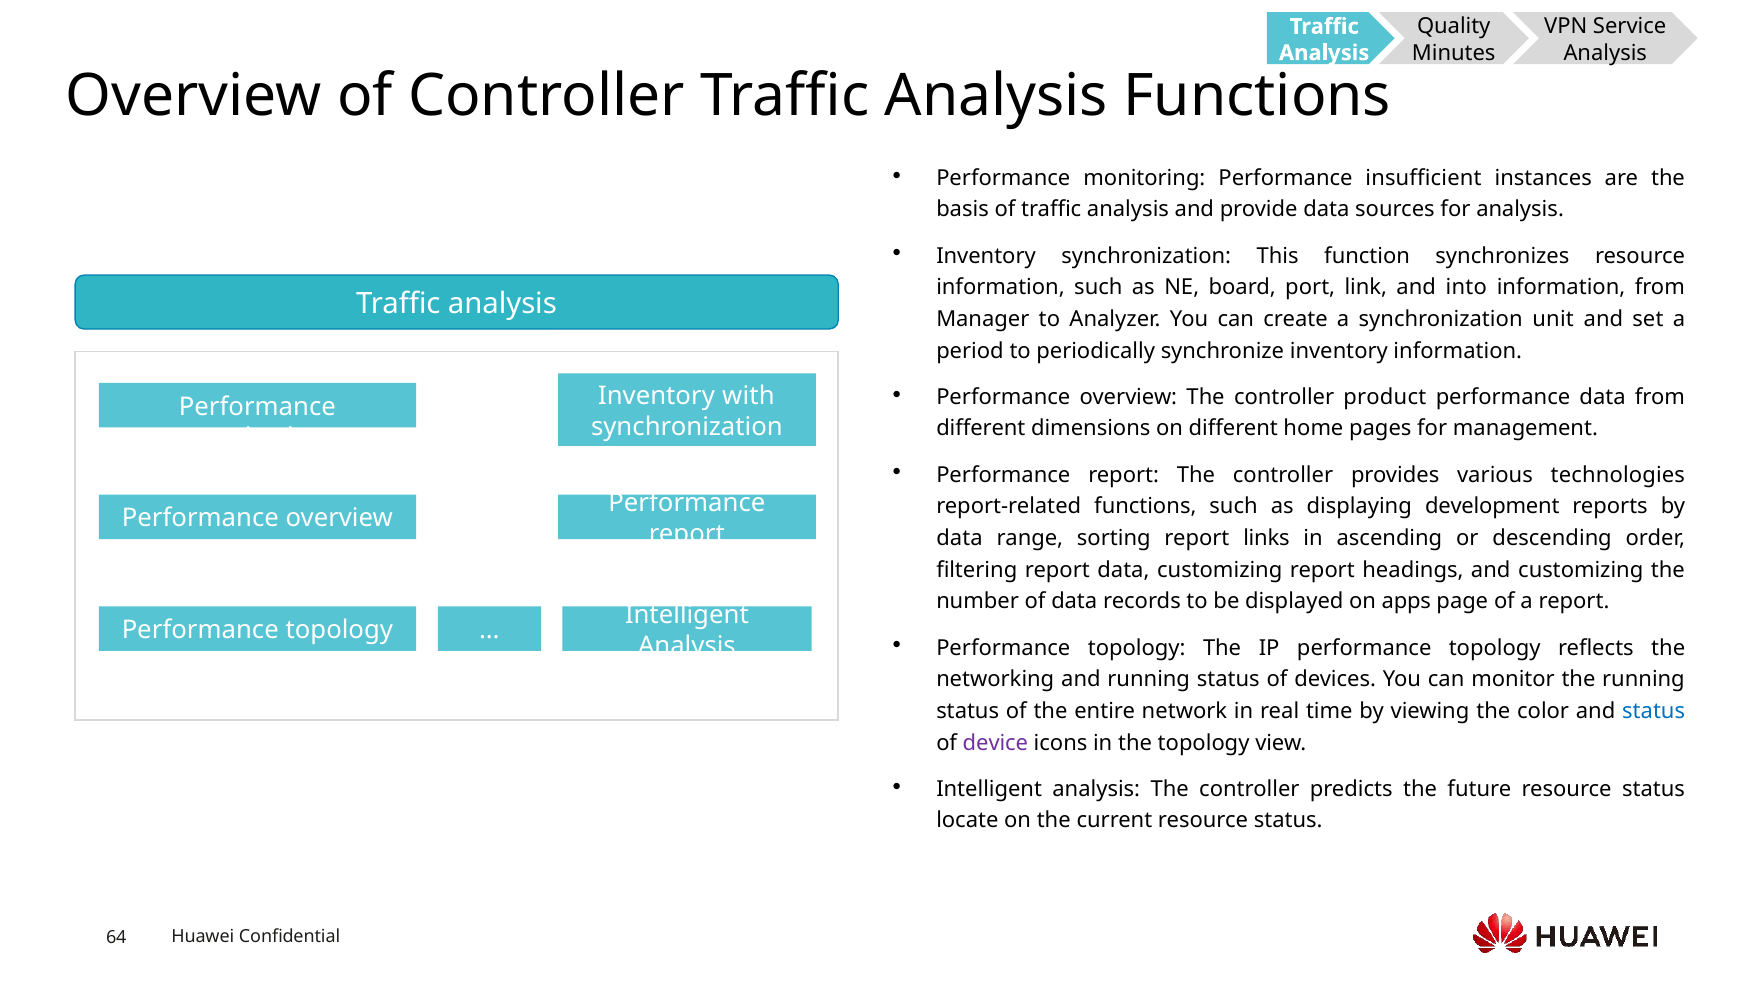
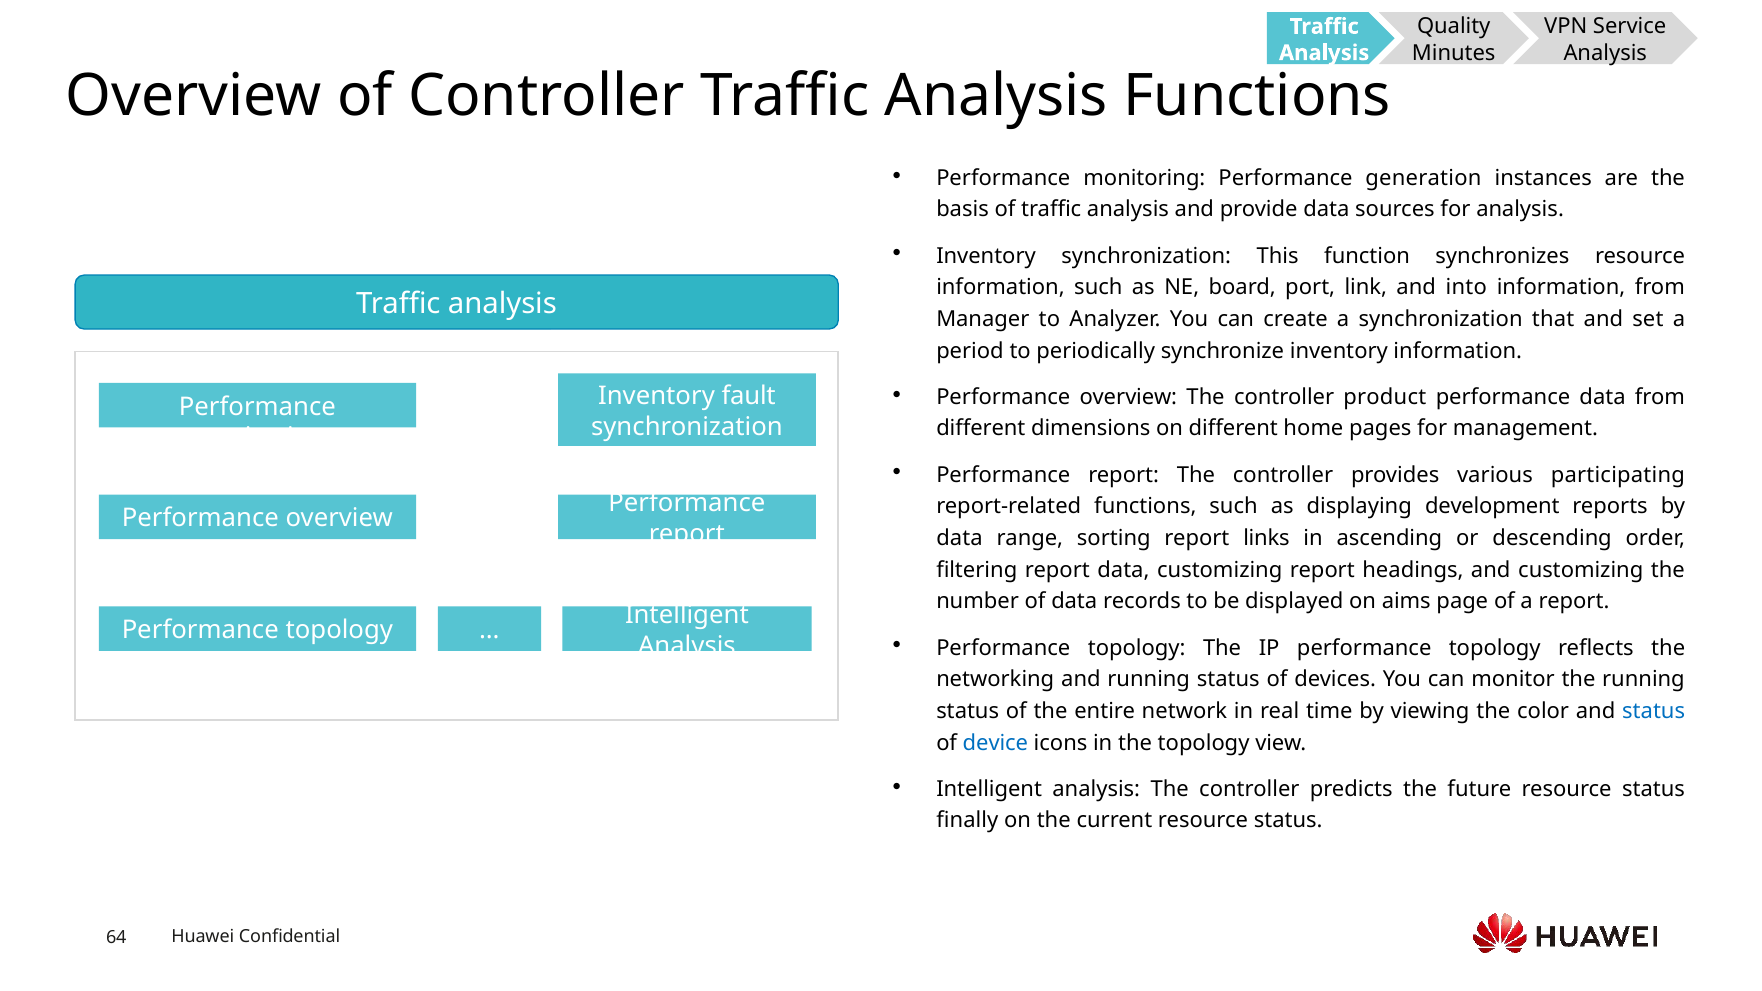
insufficient: insufficient -> generation (1423, 178)
unit: unit -> that (1553, 319)
with: with -> fault (749, 396)
technologies: technologies -> participating (1618, 475)
apps: apps -> aims (1406, 602)
device colour: purple -> blue (995, 743)
locate: locate -> finally (967, 821)
